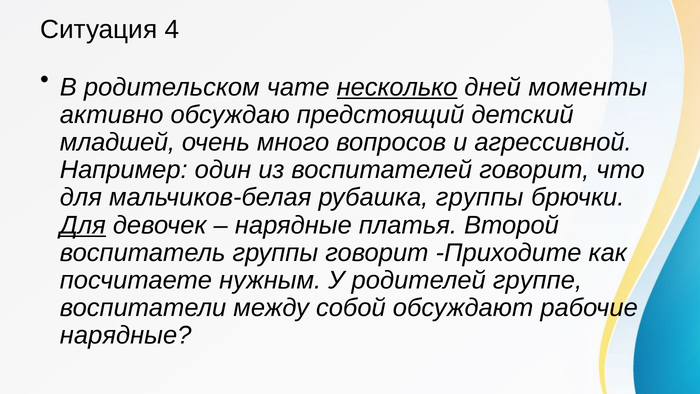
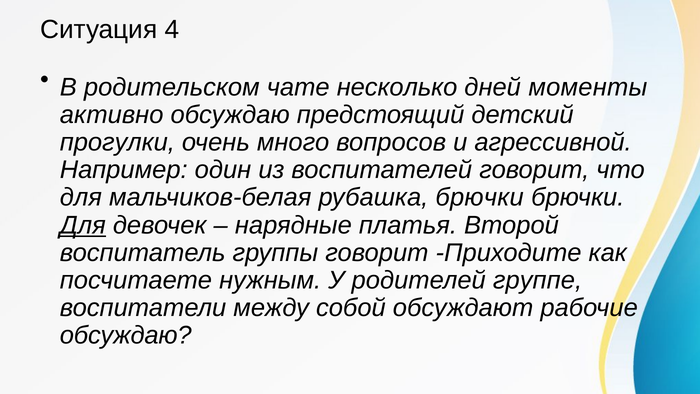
несколько underline: present -> none (397, 87)
младшей: младшей -> прогулки (117, 142)
рубашка группы: группы -> брючки (480, 197)
нарядные: нарядные -> обсуждаю (126, 335)
